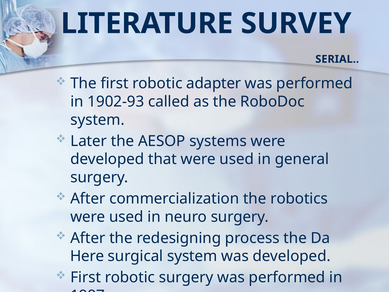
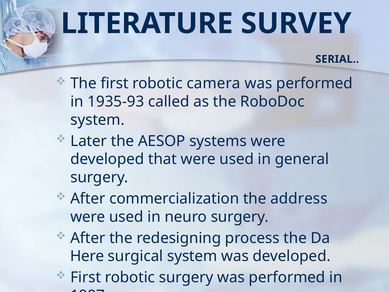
adapter: adapter -> camera (214, 83)
1902-93: 1902-93 -> 1935-93 (116, 102)
the robotics: robotics -> address (299, 198)
